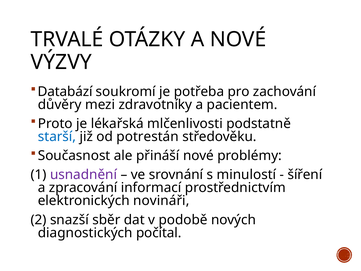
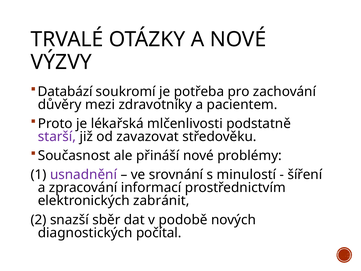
starší colour: blue -> purple (57, 137)
potrestán: potrestán -> zavazovat (148, 137)
novináři: novináři -> zabránit (161, 201)
